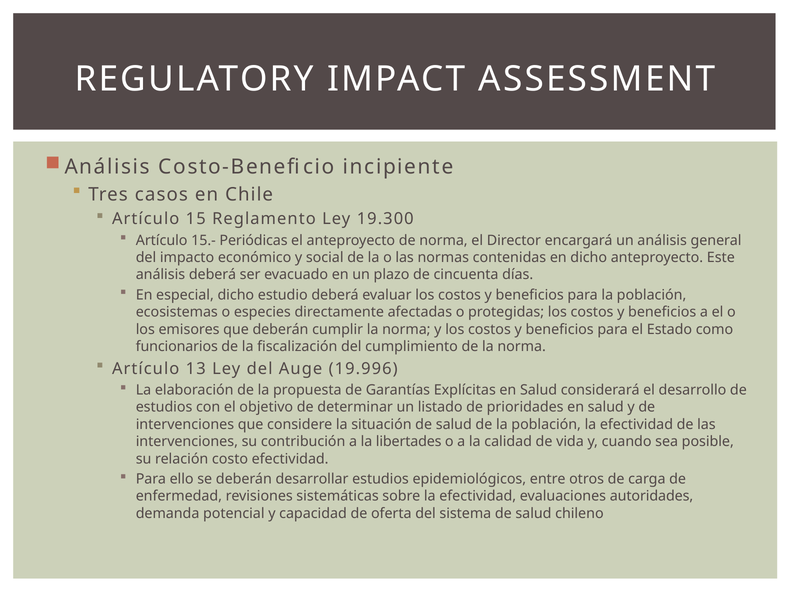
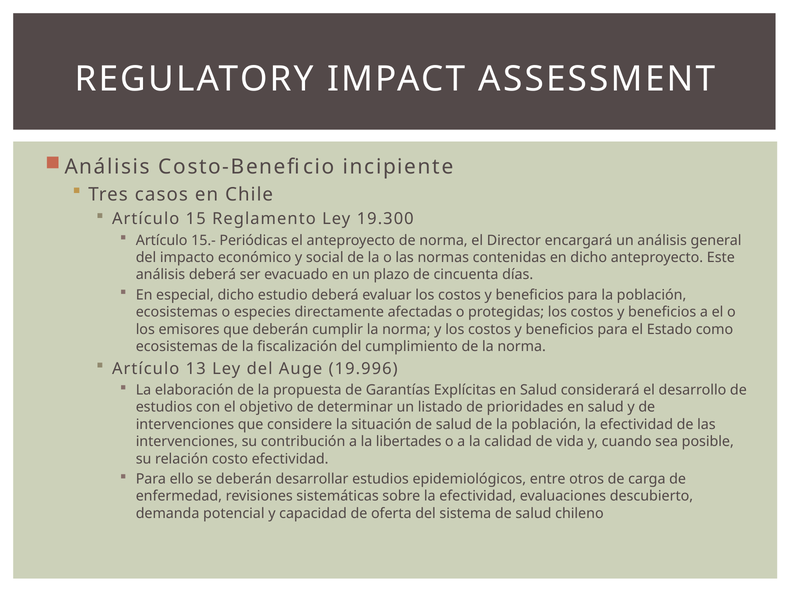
funcionarios: funcionarios -> ecosistemas (177, 346)
autoridades: autoridades -> descubierto (651, 496)
